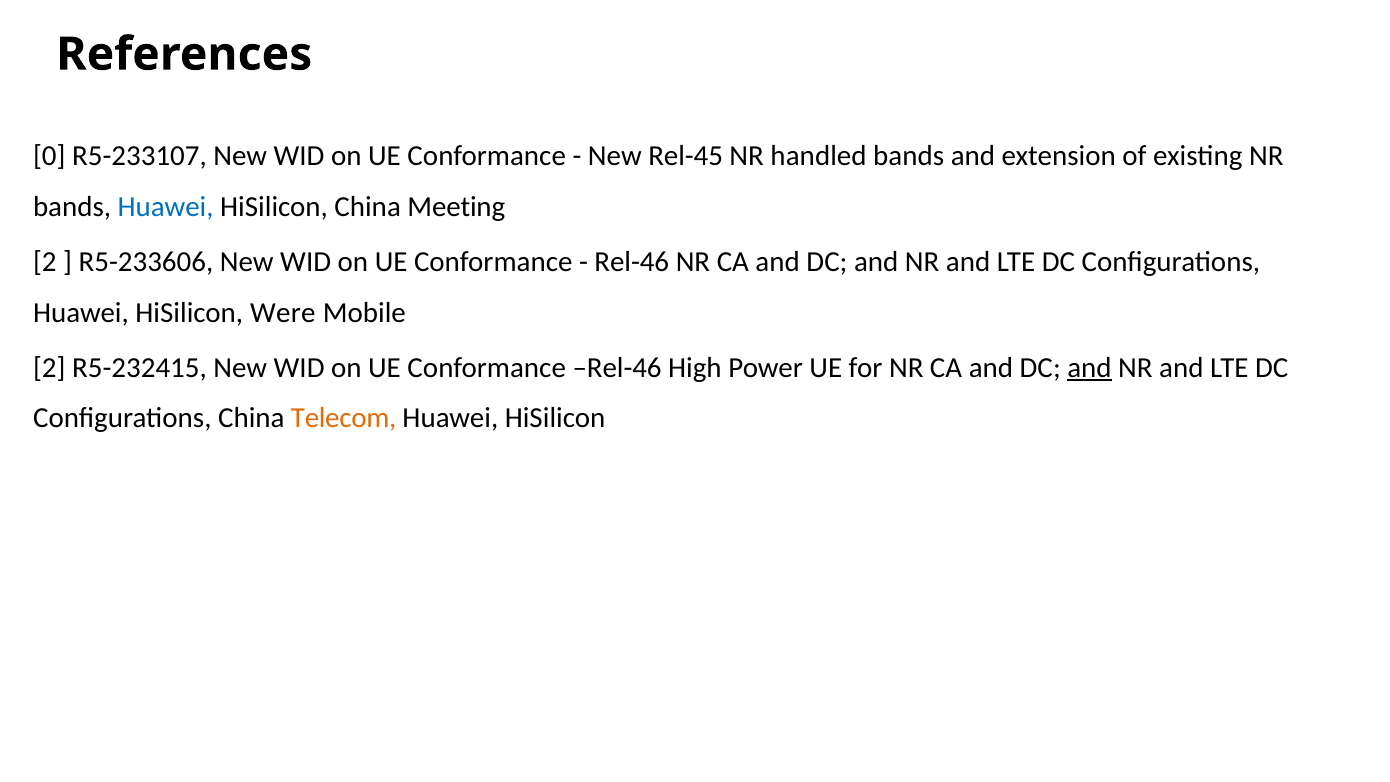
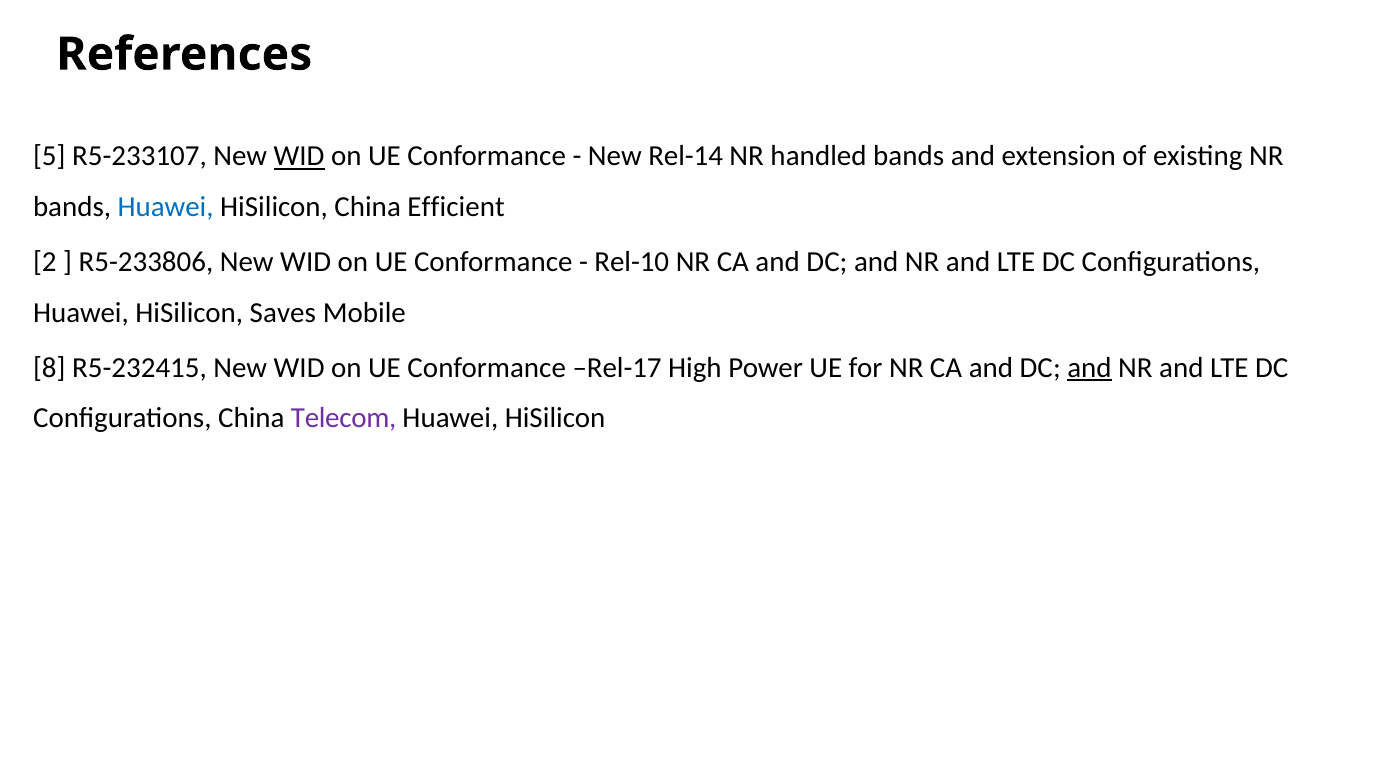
0: 0 -> 5 (49, 156)
WID underline: none -> present (299, 156)
Rel-45: Rel-45 -> Rel-14 (686, 156)
Meeting: Meeting -> Efficient (456, 207)
R5-233606: R5-233606 -> R5-233806 (146, 262)
Rel-46: Rel-46 -> Rel-10 (632, 262)
Were: Were -> Saves (283, 313)
2: 2 -> 8 (49, 368)
Conformance Rel-46: Rel-46 -> Rel-17 (617, 368)
Telecom colour: orange -> purple (344, 418)
